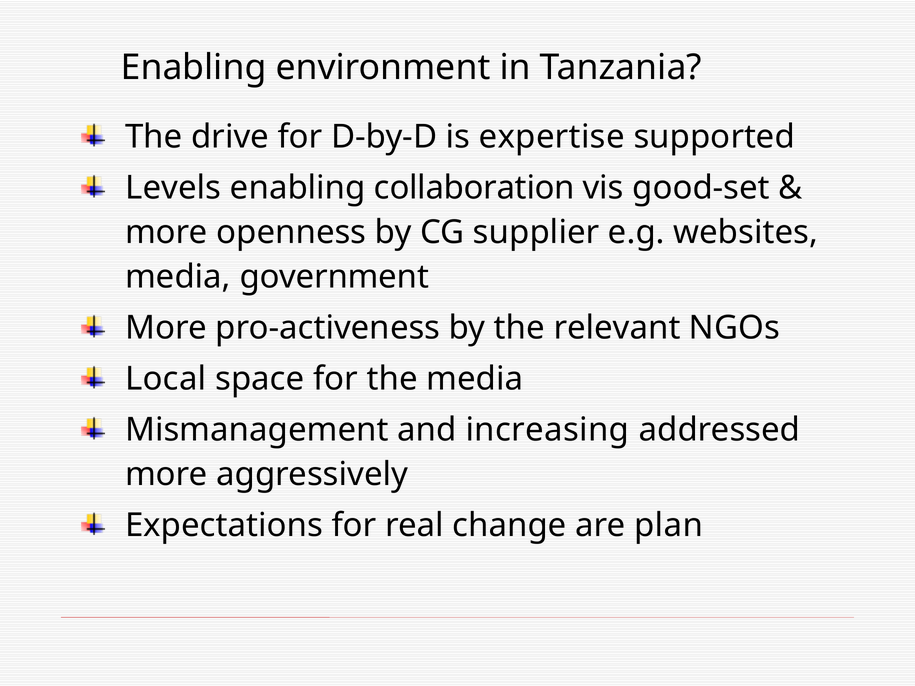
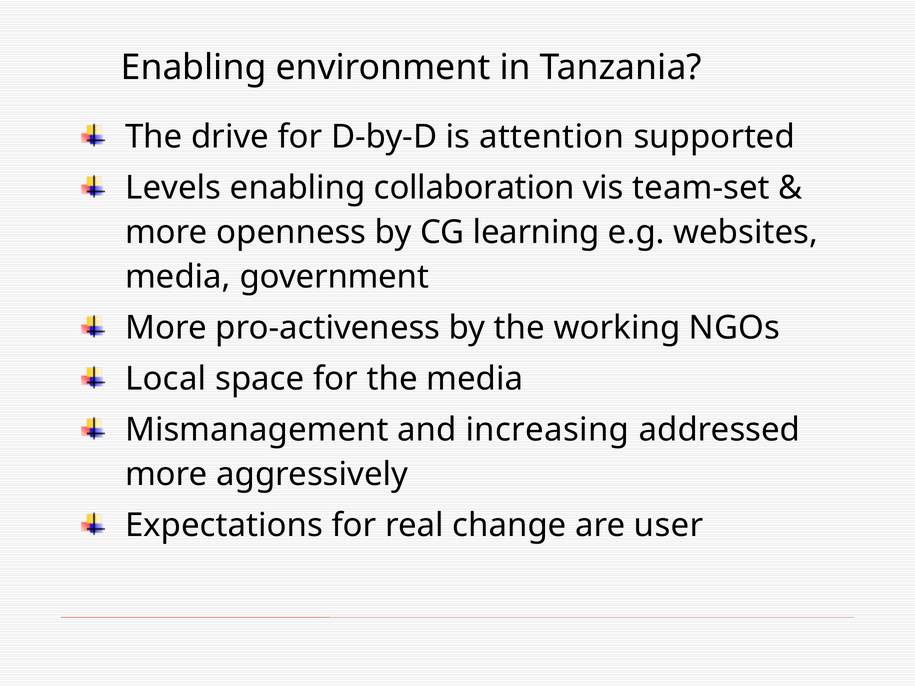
expertise: expertise -> attention (552, 137)
good-set: good-set -> team-set (701, 188)
supplier: supplier -> learning (536, 232)
relevant: relevant -> working (617, 328)
plan: plan -> user (669, 526)
